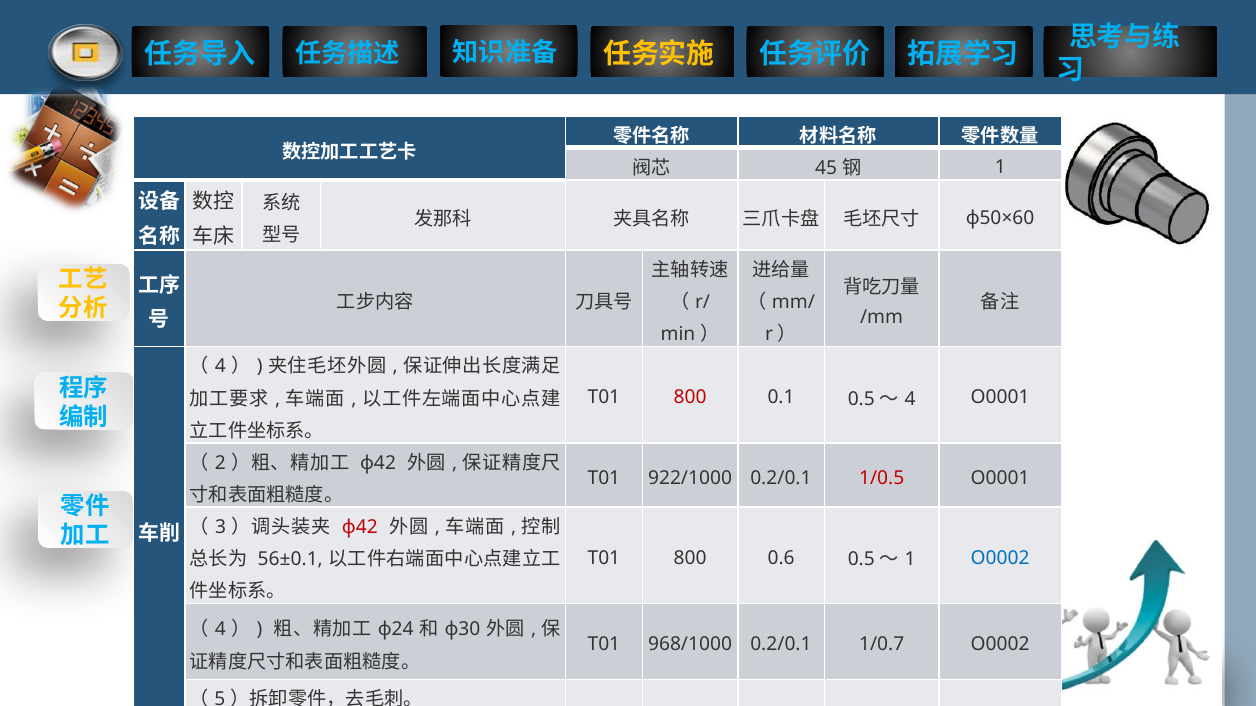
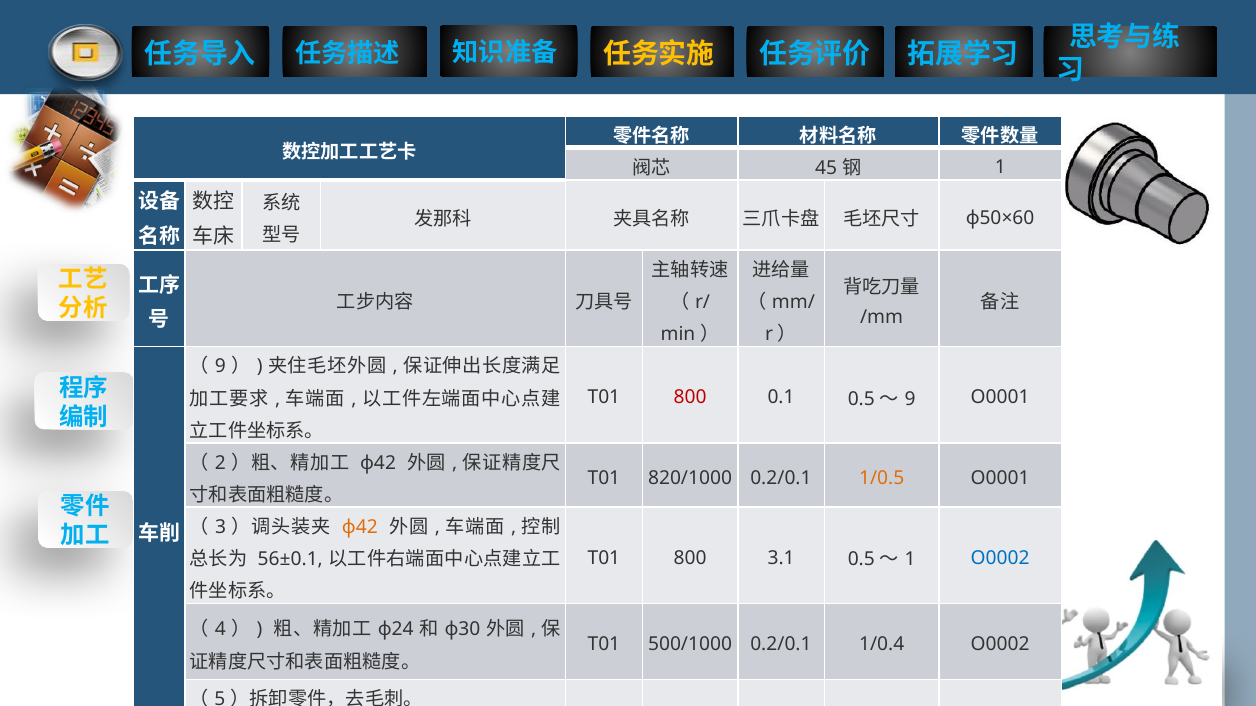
4: 4 -> 9 (220, 367)
4: 4 -> 9 (910, 399)
922/1000: 922/1000 -> 820/1000 (690, 478)
1/0.5 colour: red -> orange (882, 478)
ϕ42 colour: red -> orange (360, 528)
0.6: 0.6 -> 3.1 (781, 559)
968/1000: 968/1000 -> 500/1000 (690, 645)
1/0.7: 1/0.7 -> 1/0.4 (882, 645)
